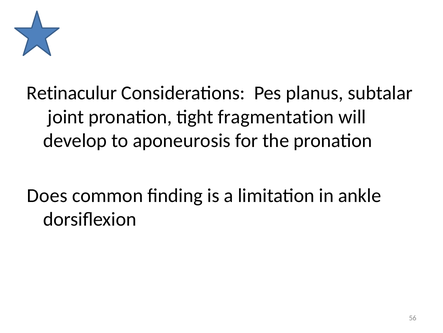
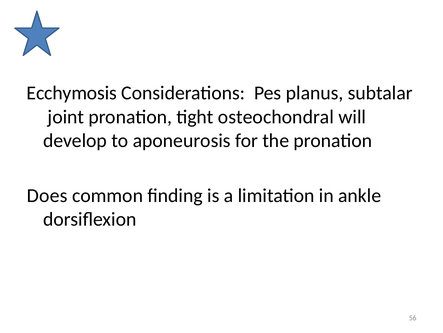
Retinaculur: Retinaculur -> Ecchymosis (72, 93)
fragmentation: fragmentation -> osteochondral (276, 117)
